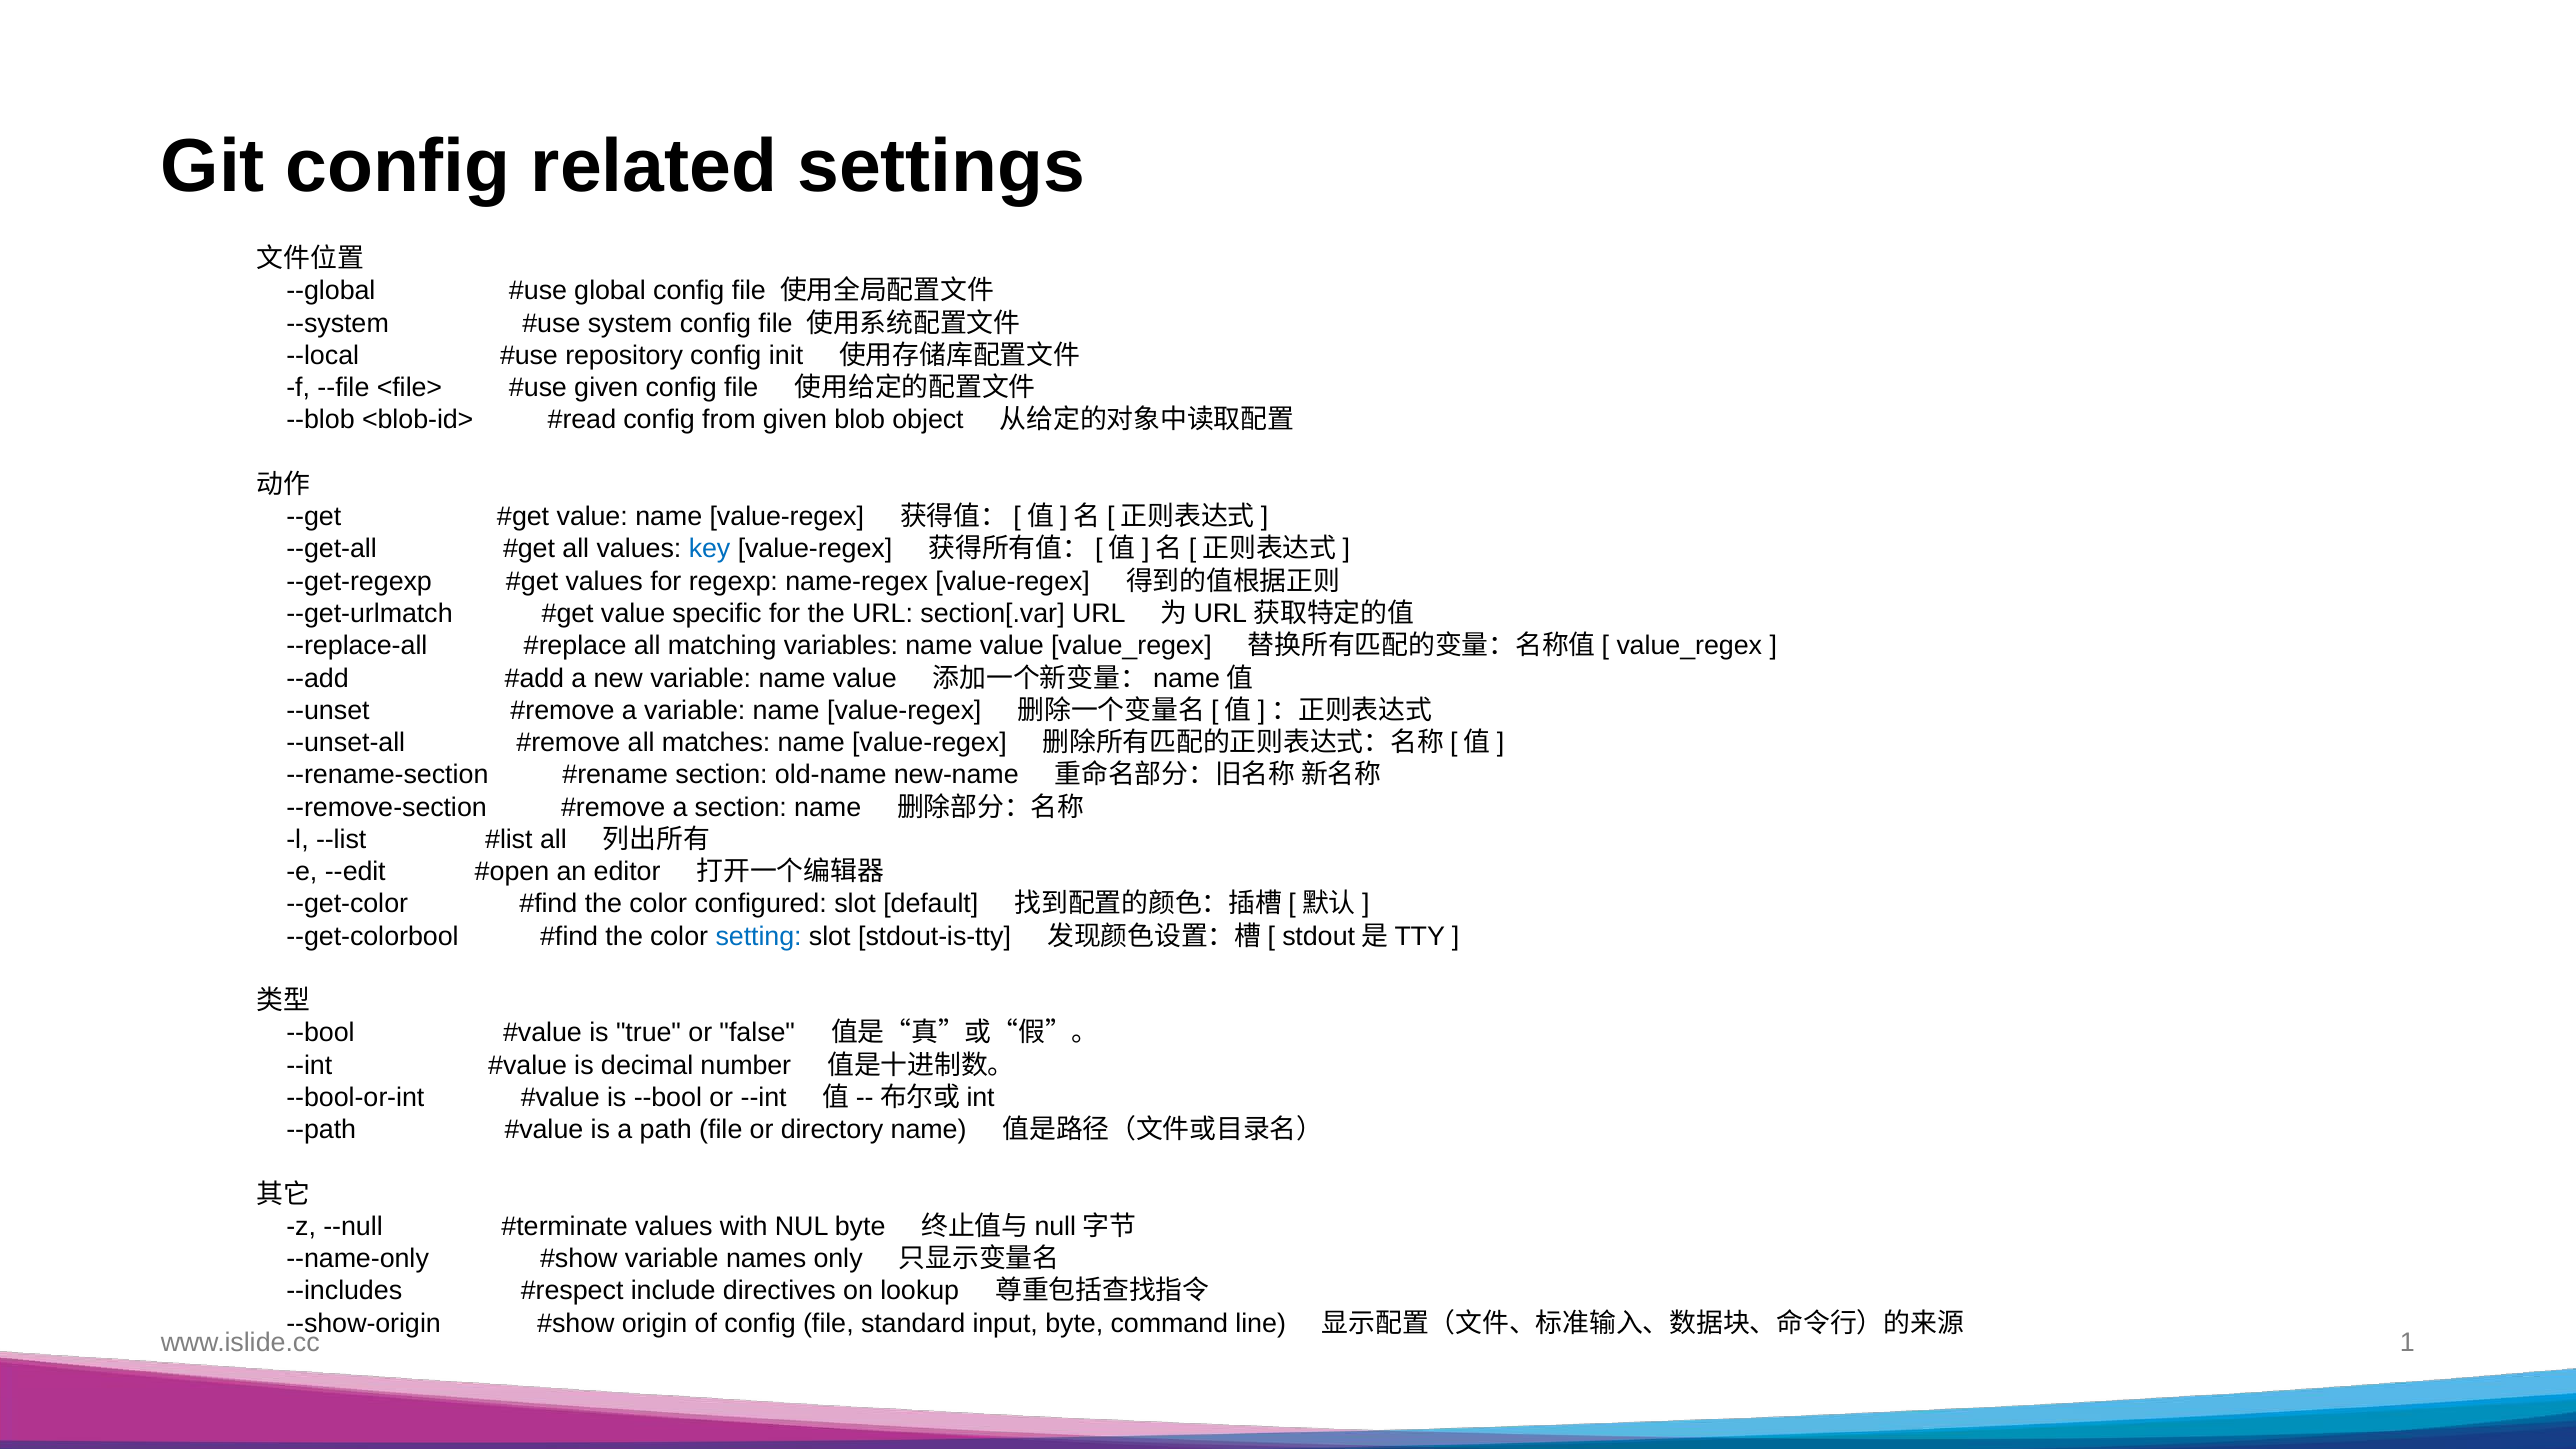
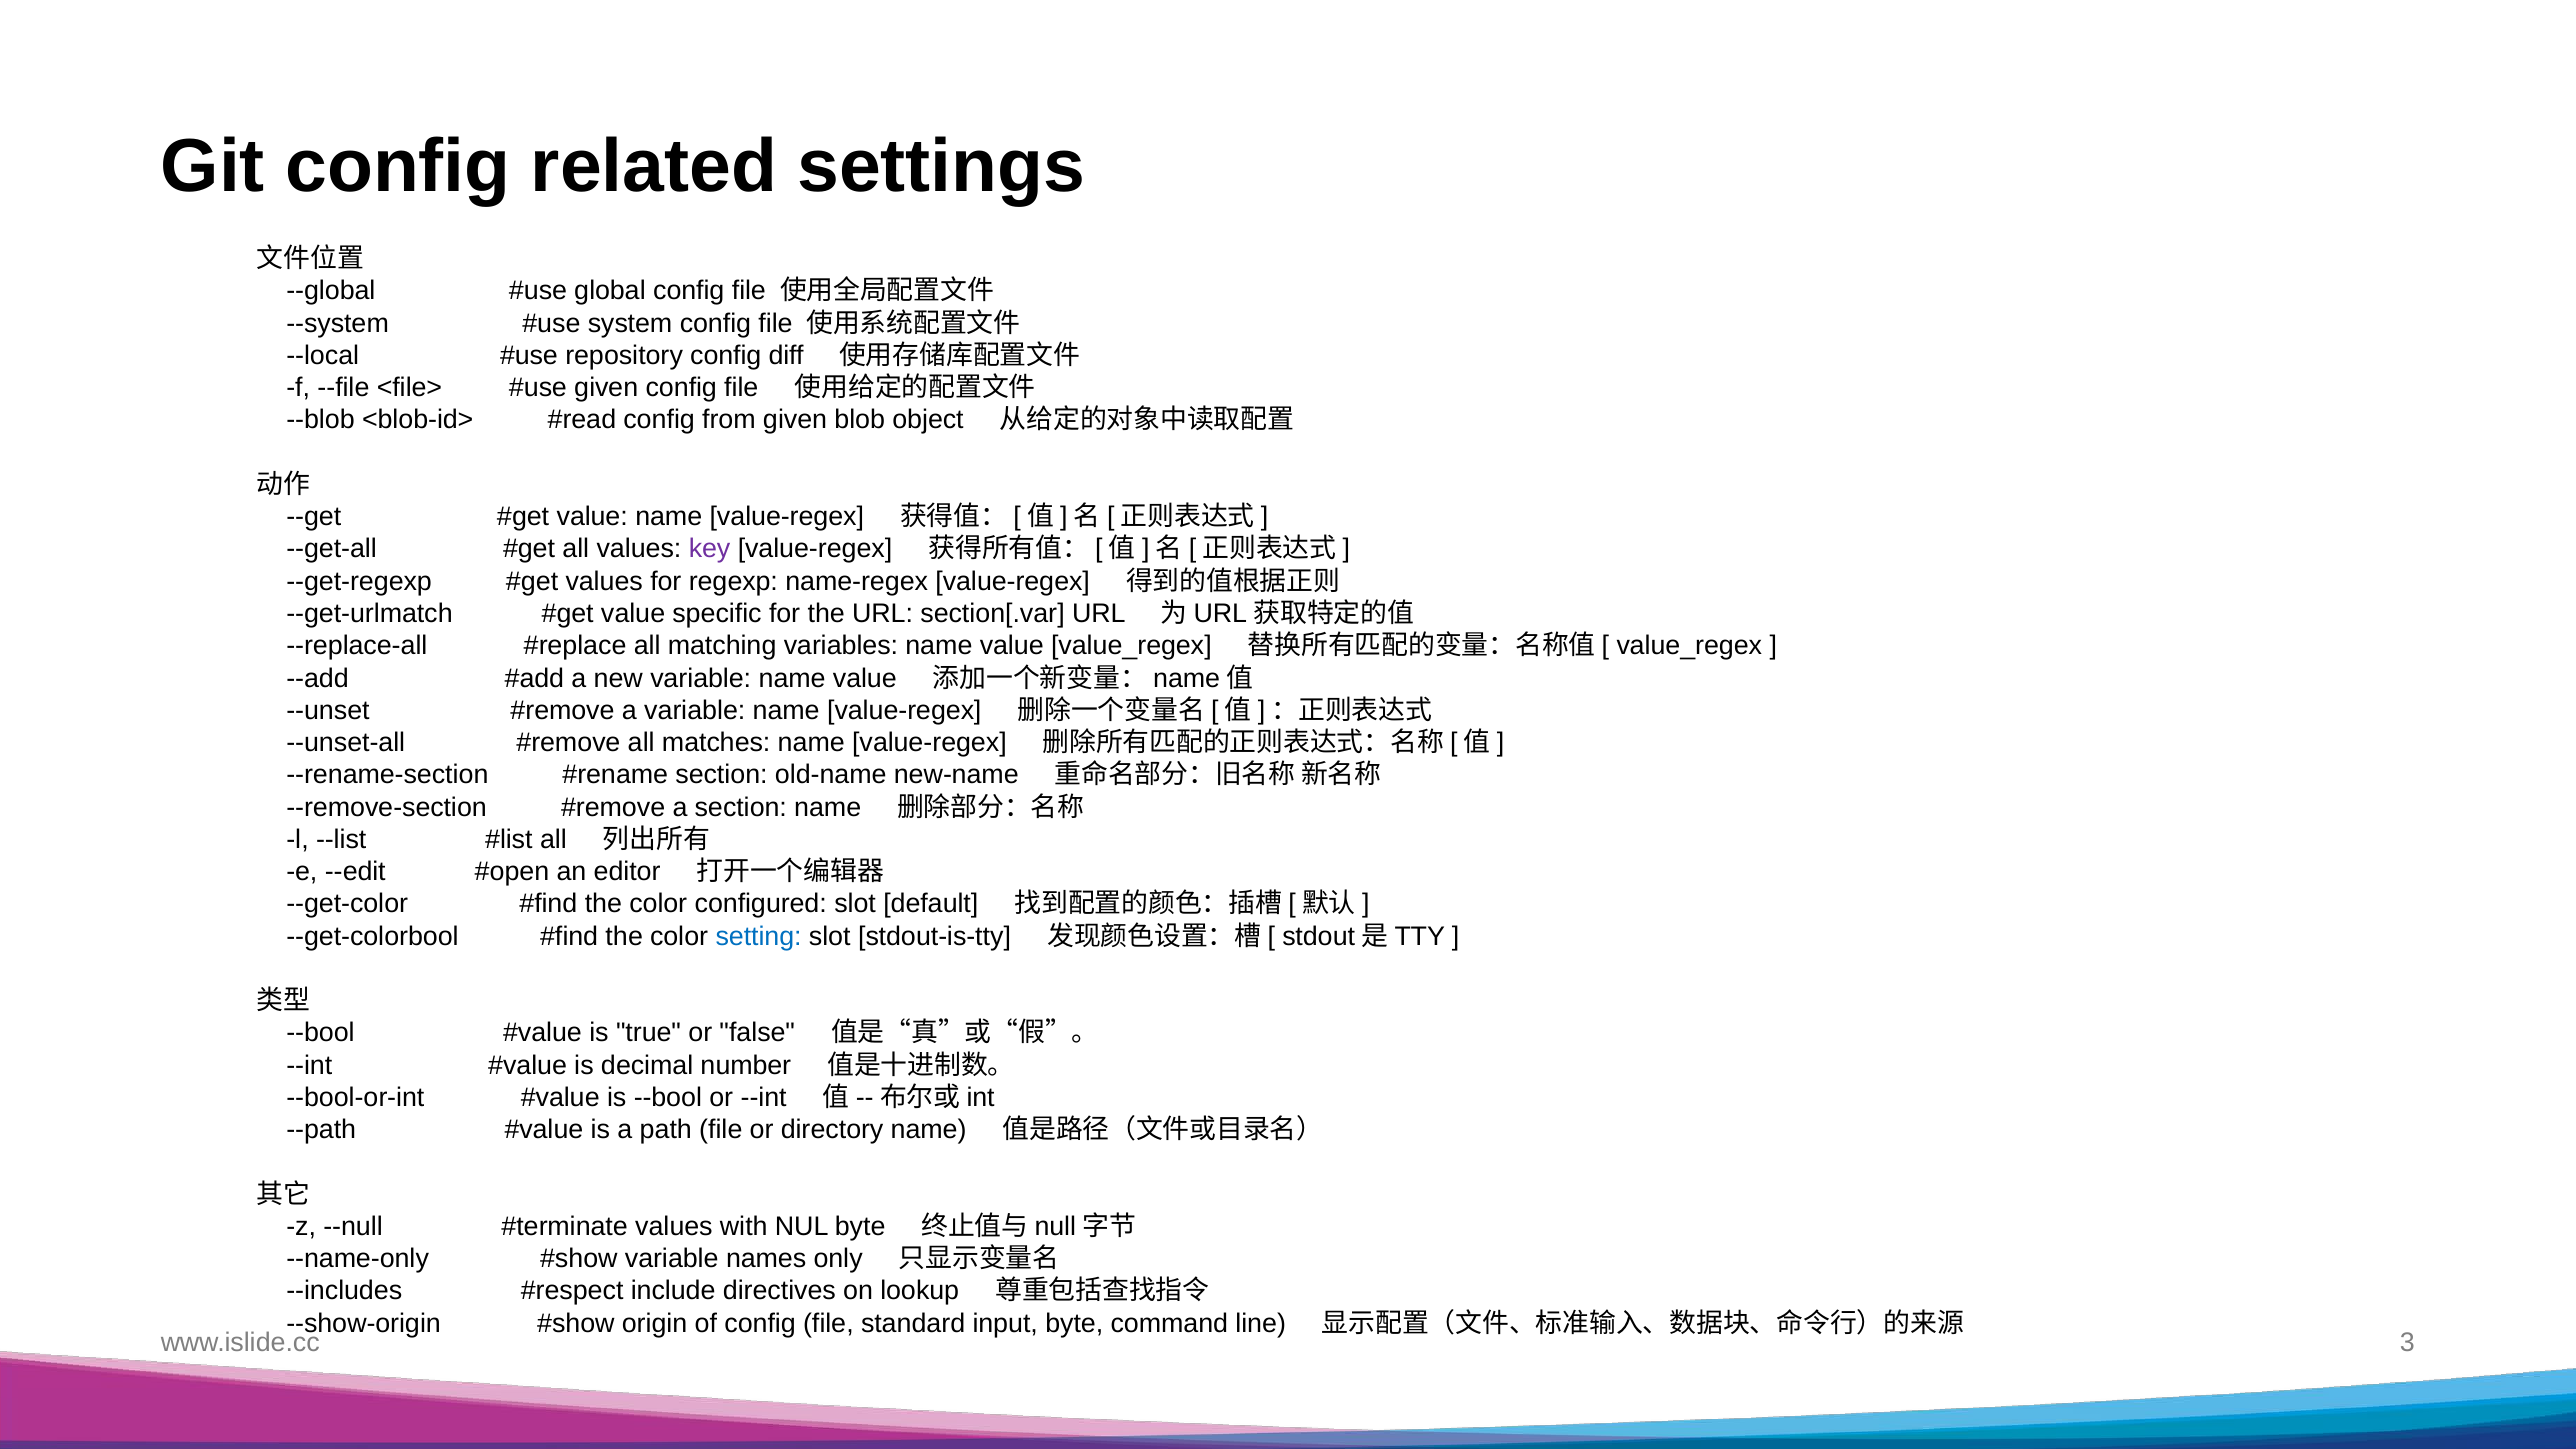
init: init -> diff (786, 356)
key colour: blue -> purple (710, 549)
1: 1 -> 3 (2407, 1342)
